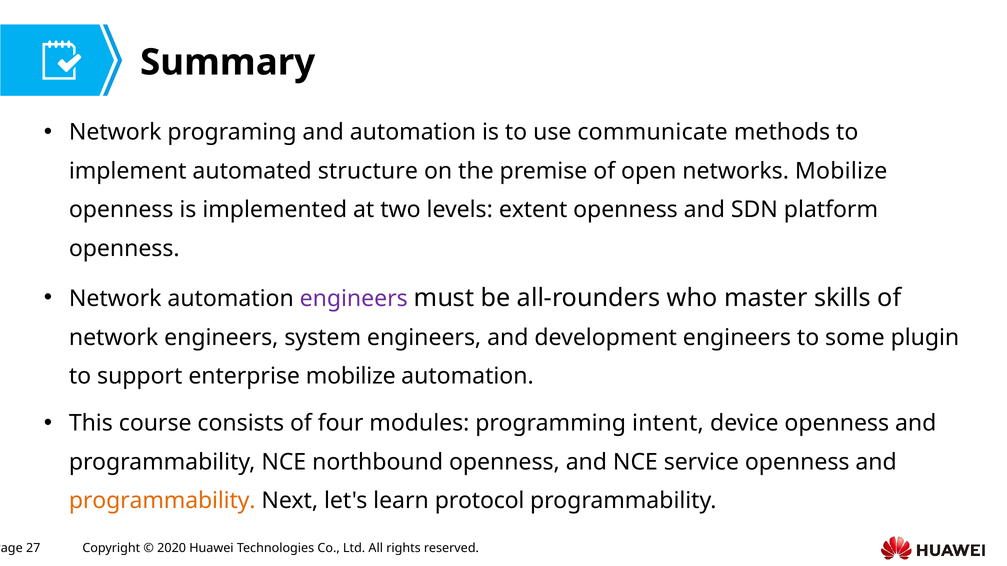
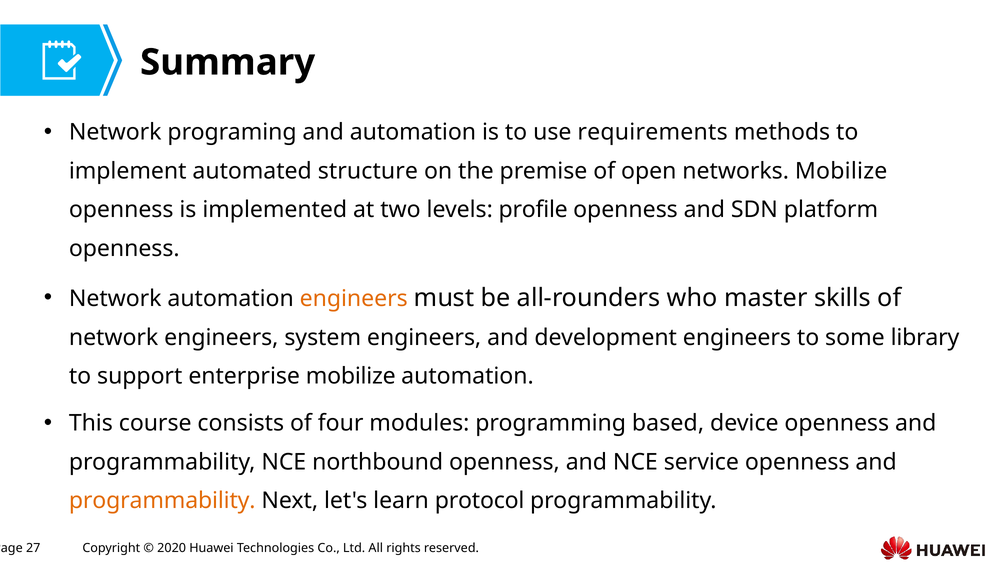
communicate: communicate -> requirements (653, 132)
extent: extent -> profile (533, 210)
engineers colour: purple -> orange (354, 299)
plugin: plugin -> library (925, 338)
intent: intent -> based (668, 424)
